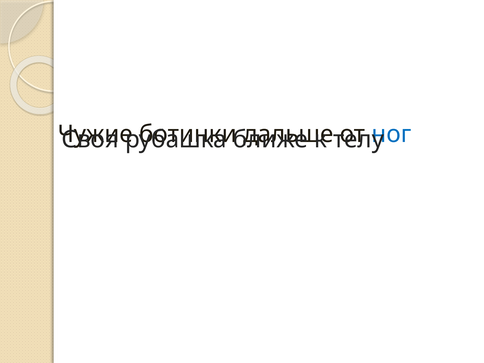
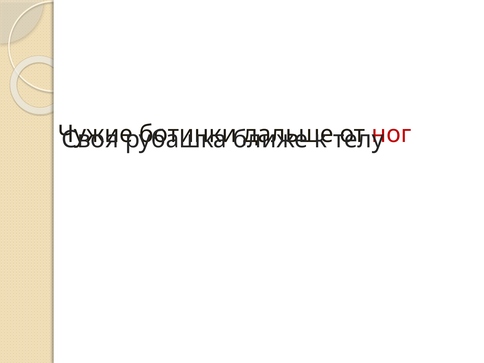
ног colour: blue -> red (391, 134)
